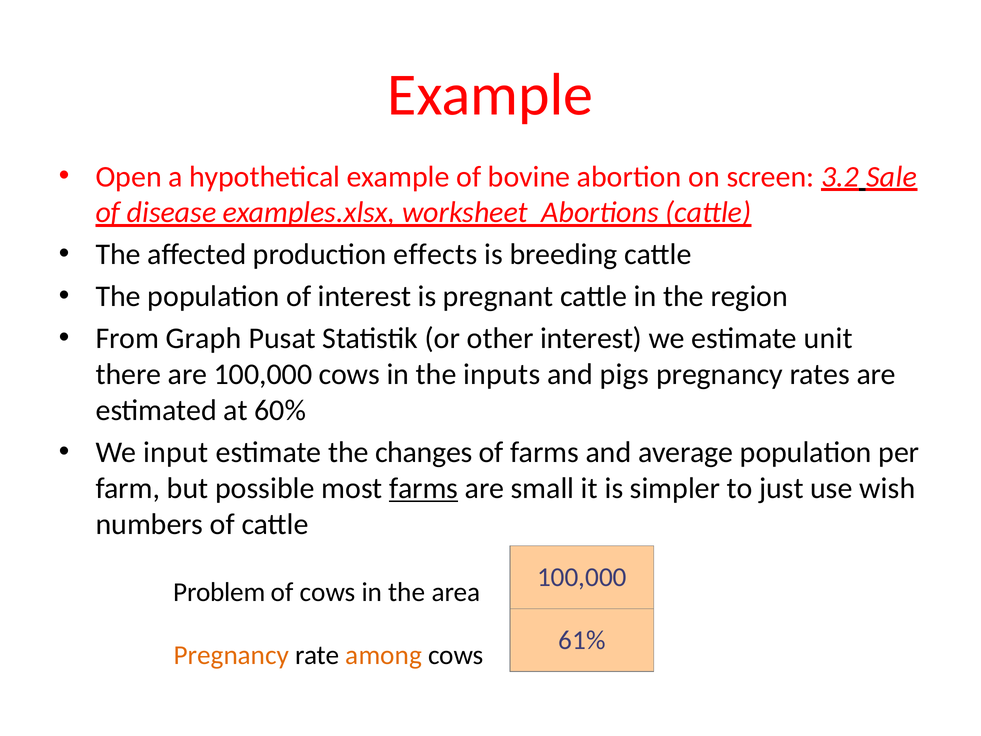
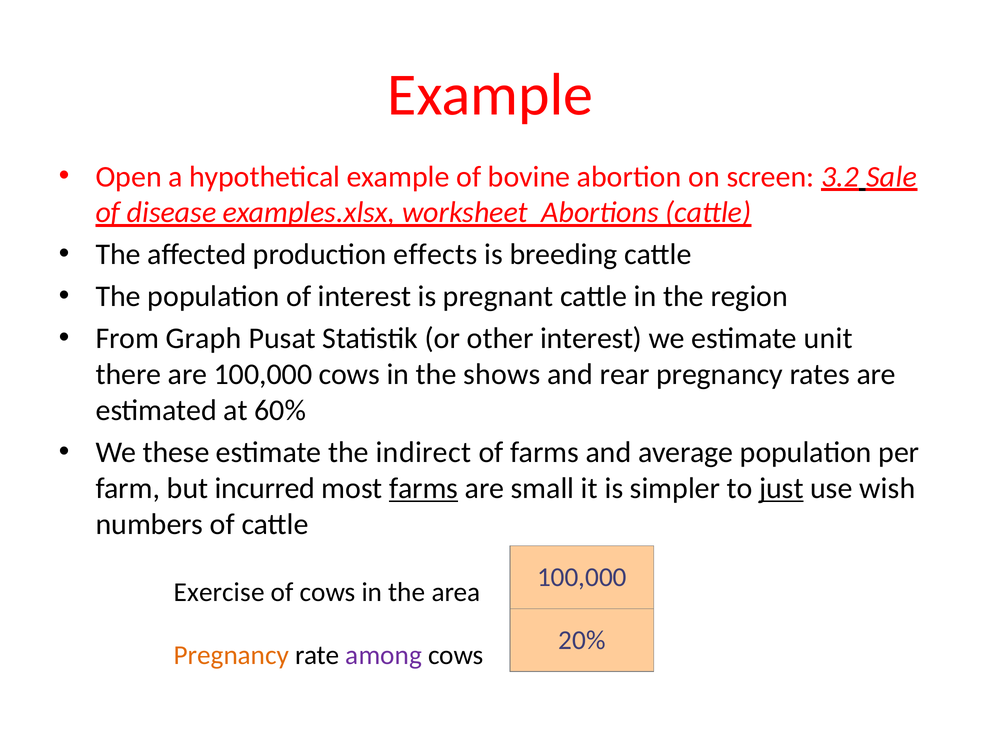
inputs: inputs -> shows (502, 374)
pigs: pigs -> rear (625, 374)
input: input -> these (176, 452)
changes: changes -> indirect (423, 452)
possible: possible -> incurred (265, 488)
just underline: none -> present (781, 488)
Problem: Problem -> Exercise (219, 592)
61%: 61% -> 20% (582, 640)
among colour: orange -> purple (384, 655)
